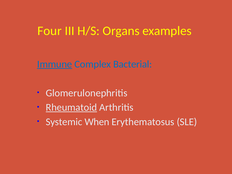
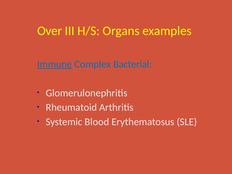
Four: Four -> Over (50, 31)
Rheumatoid underline: present -> none (71, 107)
When: When -> Blood (97, 122)
